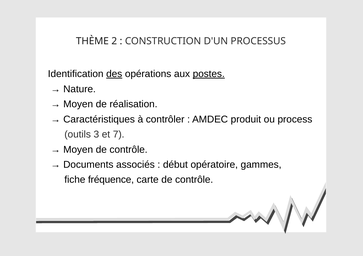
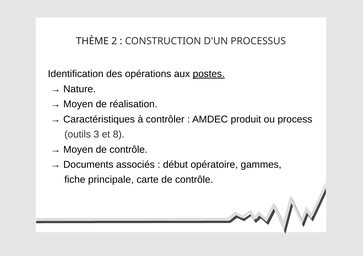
des underline: present -> none (114, 74)
7: 7 -> 8 (119, 135)
fréquence: fréquence -> principale (111, 180)
